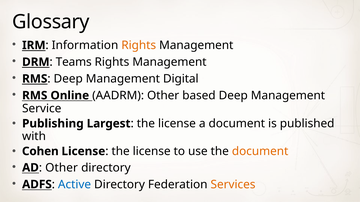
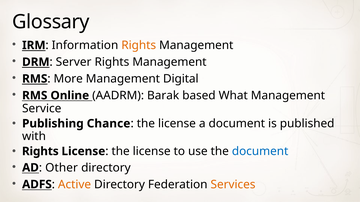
Teams: Teams -> Server (74, 62)
Deep: Deep -> More (68, 79)
AADRM Other: Other -> Barak (163, 96)
based Deep: Deep -> What (233, 96)
Largest: Largest -> Chance (109, 124)
Cohen: Cohen -> Rights (40, 152)
document colour: orange -> blue (260, 152)
Active colour: blue -> orange (75, 185)
